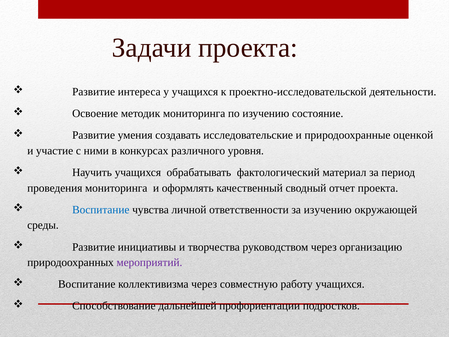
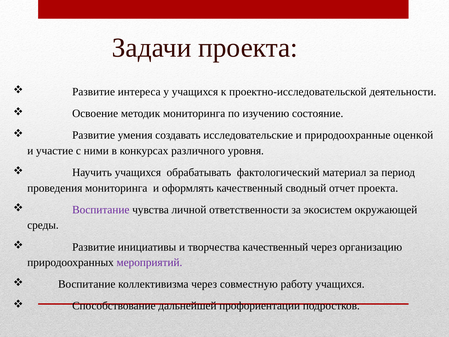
Воспитание colour: blue -> purple (101, 210)
за изучению: изучению -> экосистем (328, 210)
творчества руководством: руководством -> качественный (275, 247)
